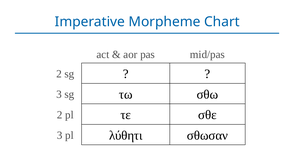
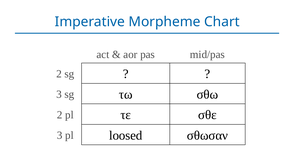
λύθητι: λύθητι -> loosed (126, 136)
